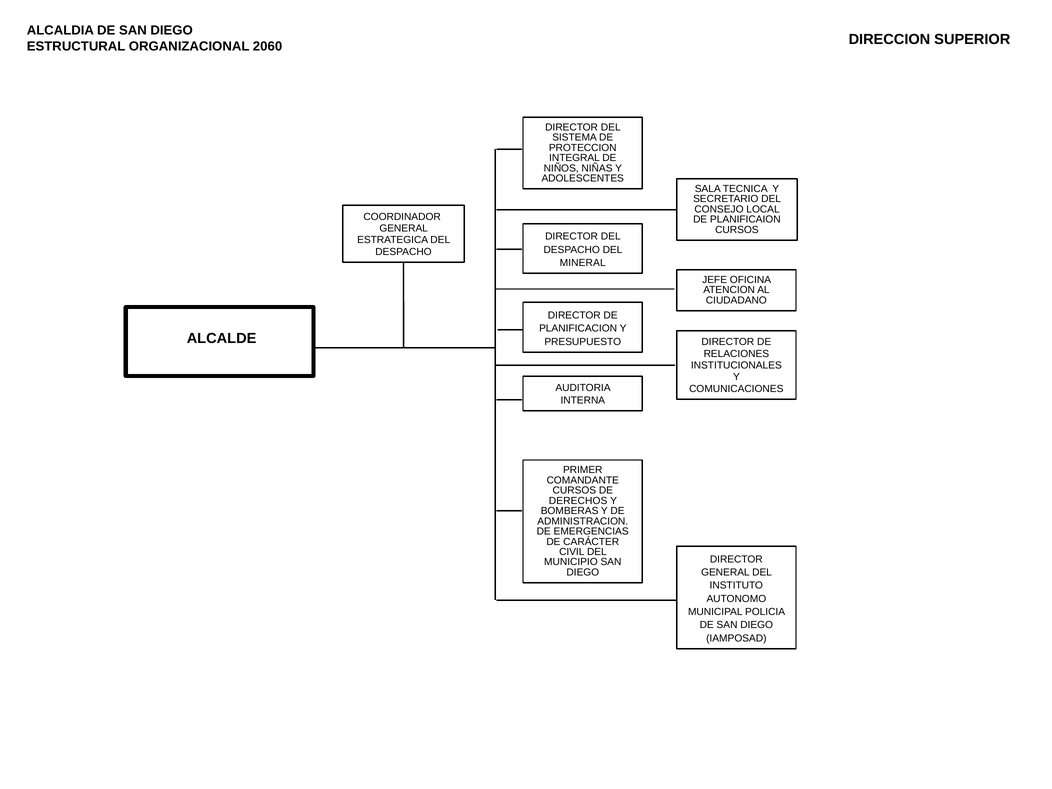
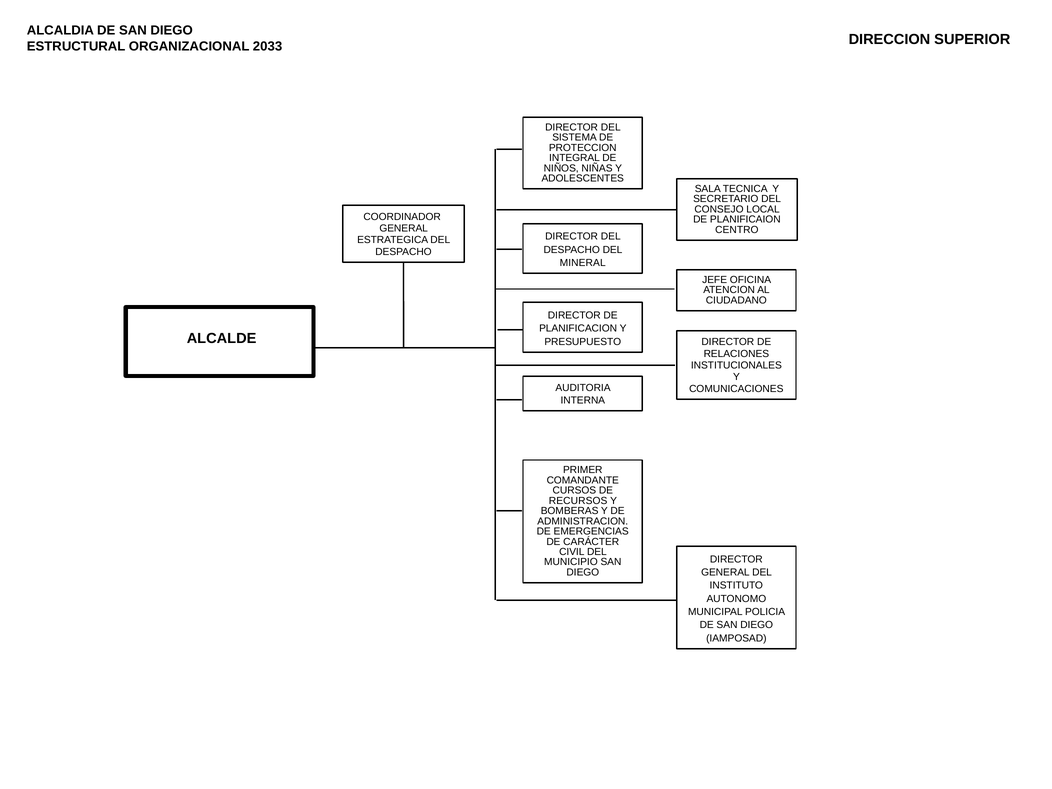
2060: 2060 -> 2033 (268, 46)
CURSOS: CURSOS -> CENTRO (737, 230)
DERECHOS: DERECHOS -> RECURSOS (578, 501)
